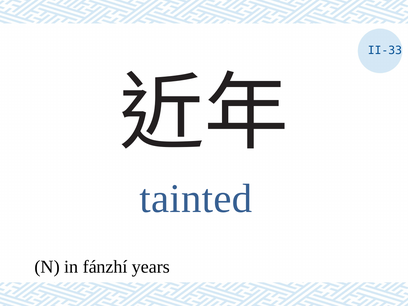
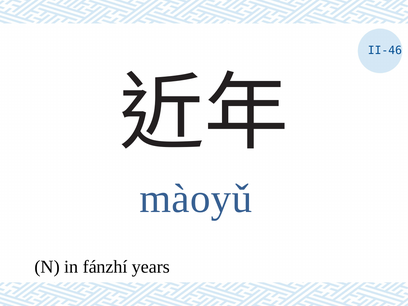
II-33: II-33 -> II-46 (385, 50)
tainted: tainted -> màoyǔ (196, 199)
